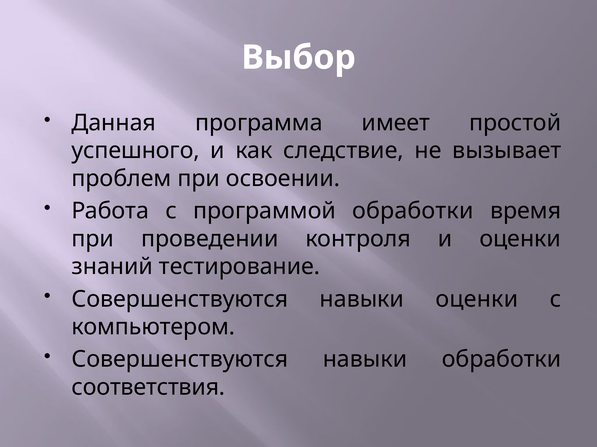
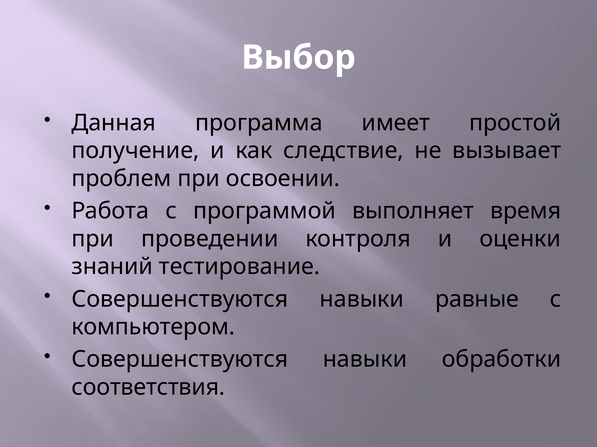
успешного: успешного -> получение (135, 151)
программой обработки: обработки -> выполняет (413, 211)
навыки оценки: оценки -> равные (477, 300)
